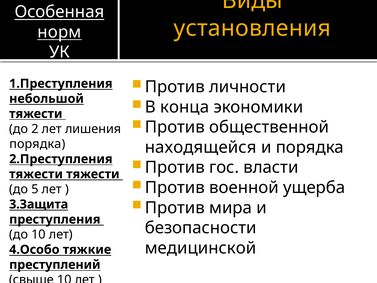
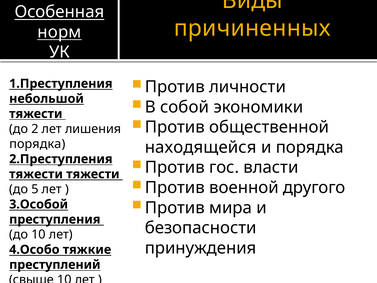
установления: установления -> причиненных (252, 28)
конца: конца -> собой (185, 107)
ущерба: ущерба -> другого (314, 187)
3.Защита: 3.Защита -> 3.Особой (39, 204)
медицинской: медицинской -> принуждения (201, 248)
